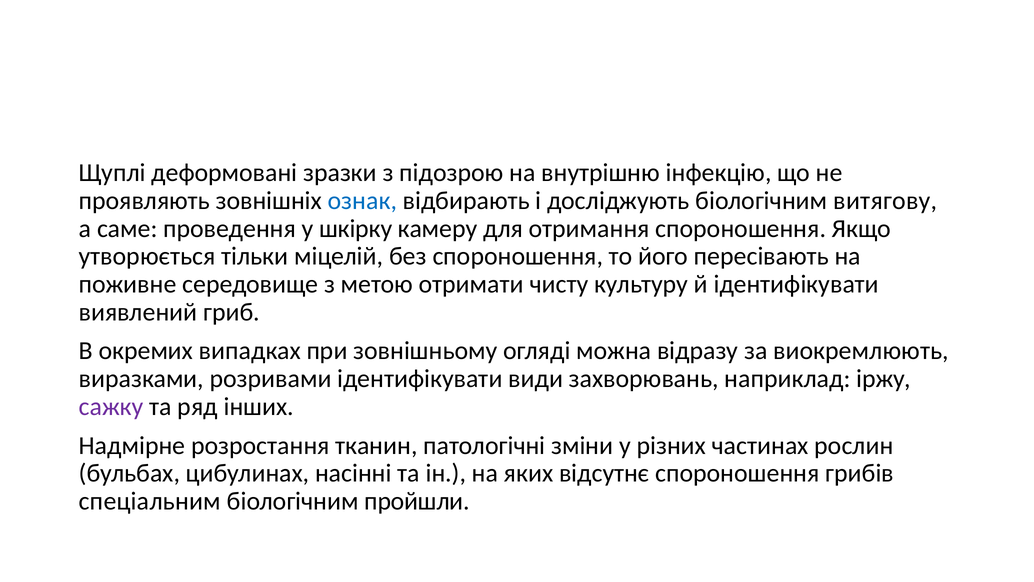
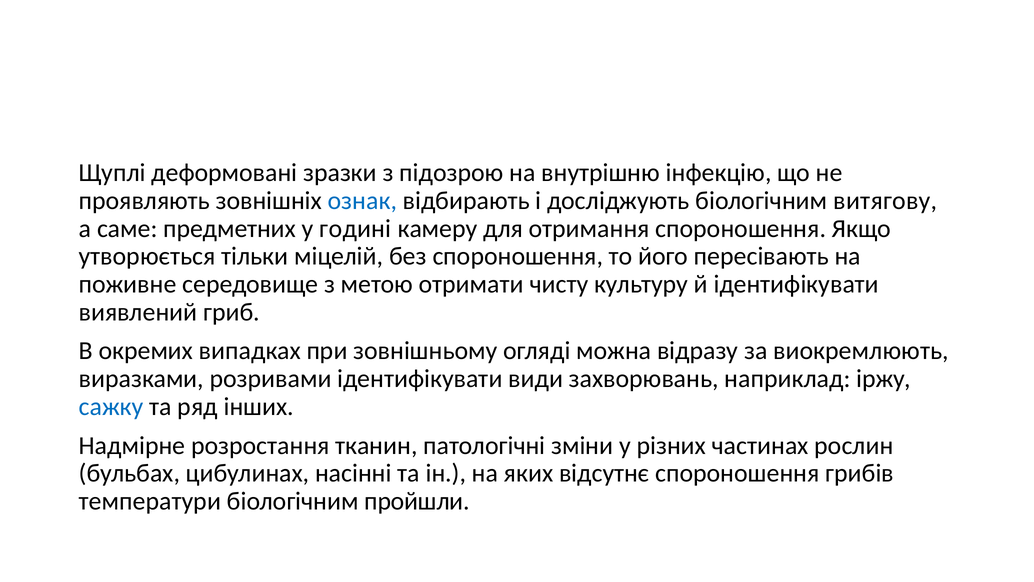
проведення: проведення -> предметних (230, 228)
шкірку: шкірку -> годині (355, 228)
сажку colour: purple -> blue (111, 407)
спеціальним: спеціальним -> температури (150, 501)
